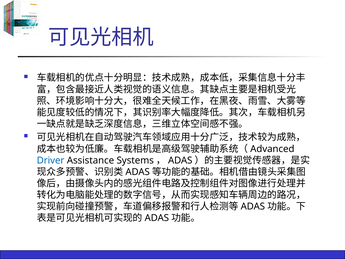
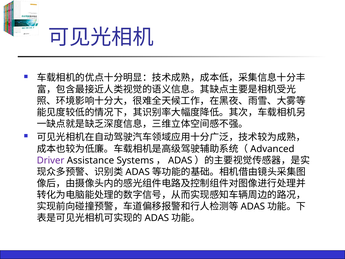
Driver colour: blue -> purple (51, 160)
